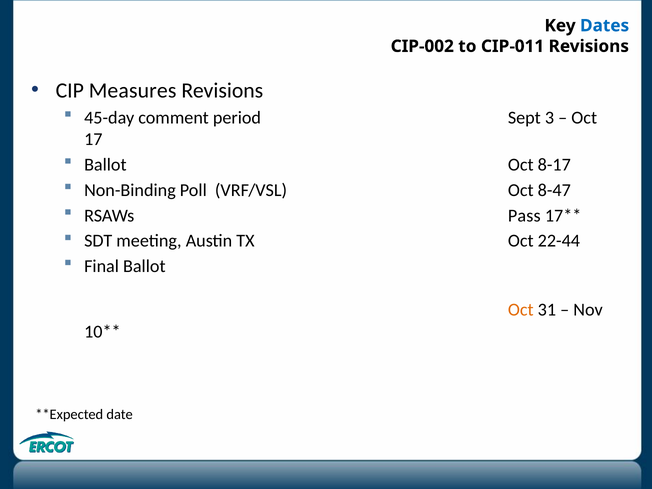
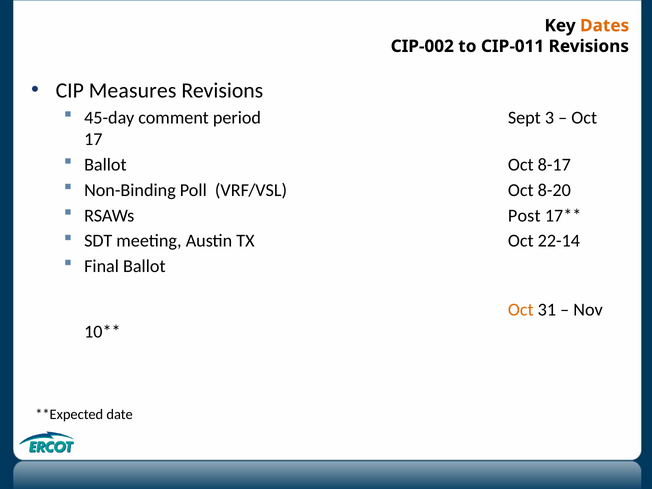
Dates colour: blue -> orange (605, 26)
8-47: 8-47 -> 8-20 (554, 190)
Pass: Pass -> Post (524, 216)
22-44: 22-44 -> 22-14 (559, 241)
